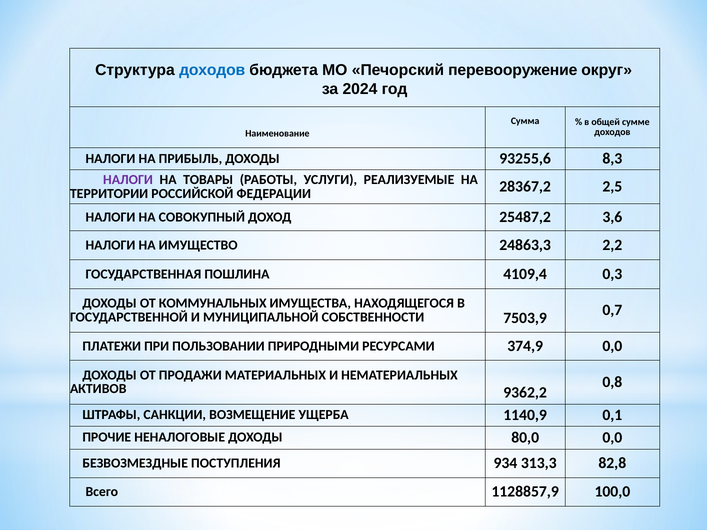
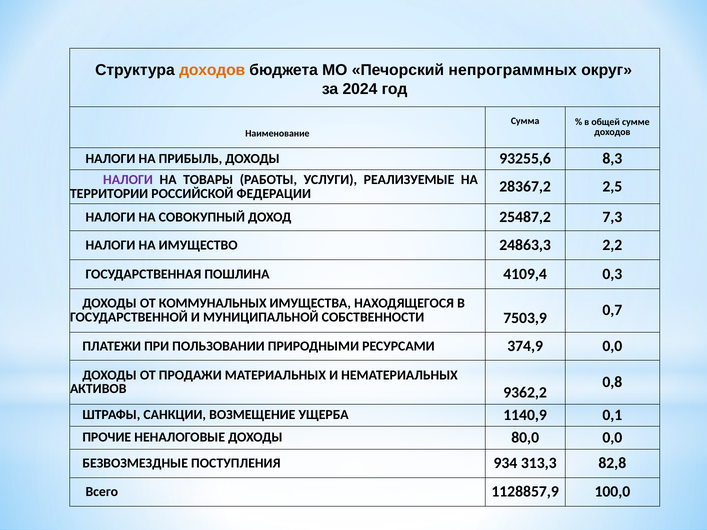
доходов colour: blue -> orange (212, 70)
перевооружение: перевооружение -> непрограммных (513, 70)
3,6: 3,6 -> 7,3 (612, 217)
